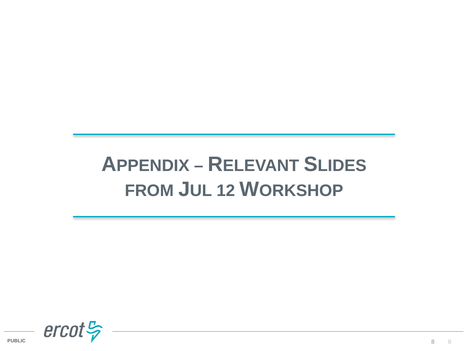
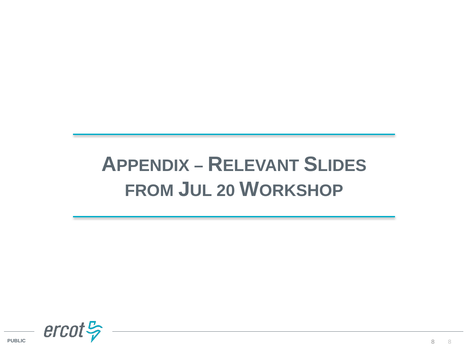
12: 12 -> 20 (226, 191)
